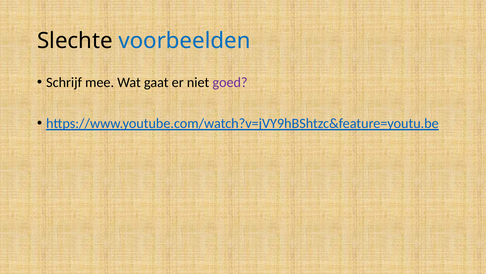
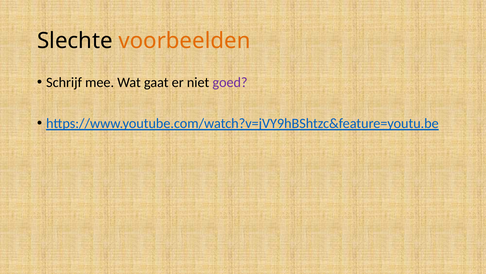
voorbeelden colour: blue -> orange (184, 41)
